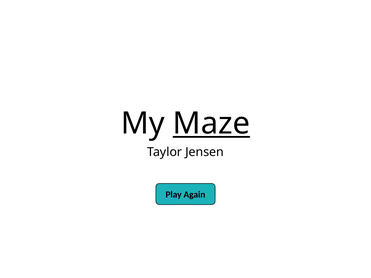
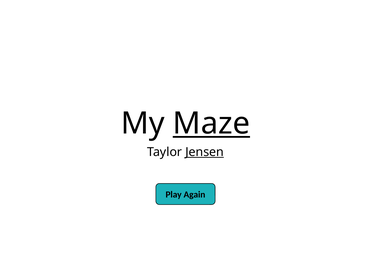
Jensen underline: none -> present (205, 152)
